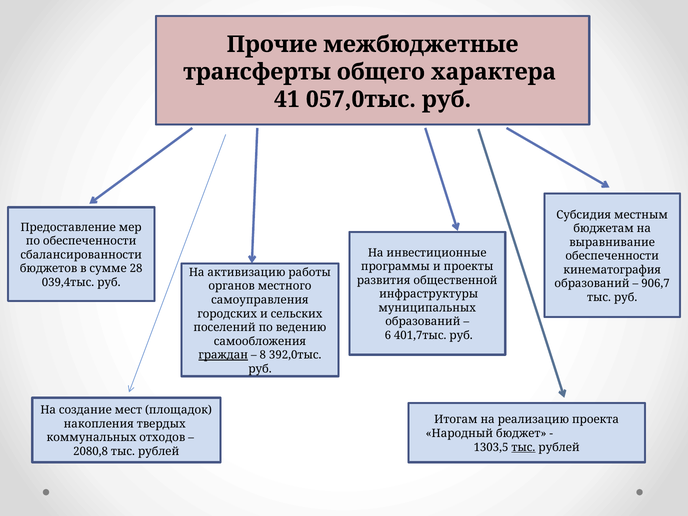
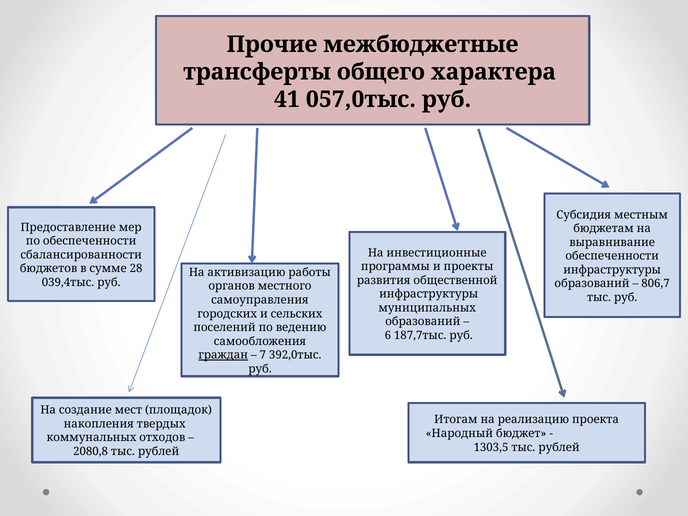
кинематография: кинематография -> инфраструктуры (612, 270)
906,7: 906,7 -> 806,7 (656, 284)
401,7тыс: 401,7тыс -> 187,7тыс (420, 335)
8: 8 -> 7 (263, 355)
тыс underline: present -> none (523, 447)
